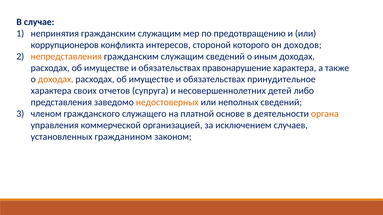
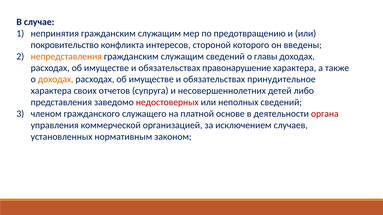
коррупционеров: коррупционеров -> покровительство (65, 45)
доходов: доходов -> введены (303, 45)
иным: иным -> главы (266, 57)
недостоверных colour: orange -> red (167, 102)
органа colour: orange -> red (325, 114)
гражданином: гражданином -> нормативным (123, 137)
